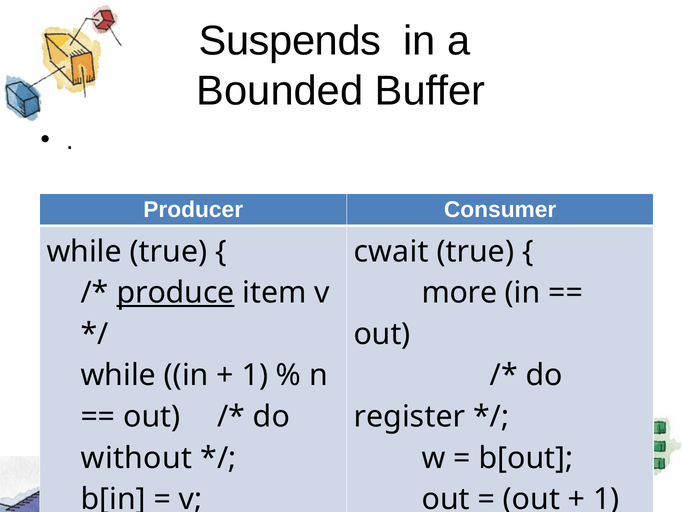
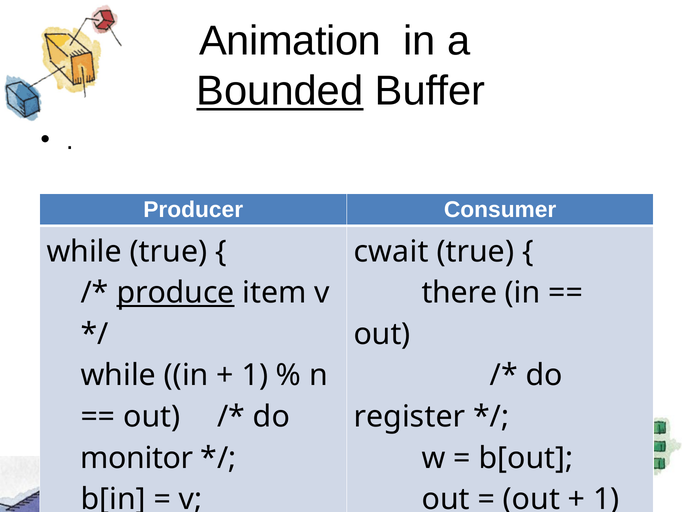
Suspends: Suspends -> Animation (290, 41)
Bounded underline: none -> present (280, 91)
more: more -> there (459, 293)
without: without -> monitor (137, 458)
